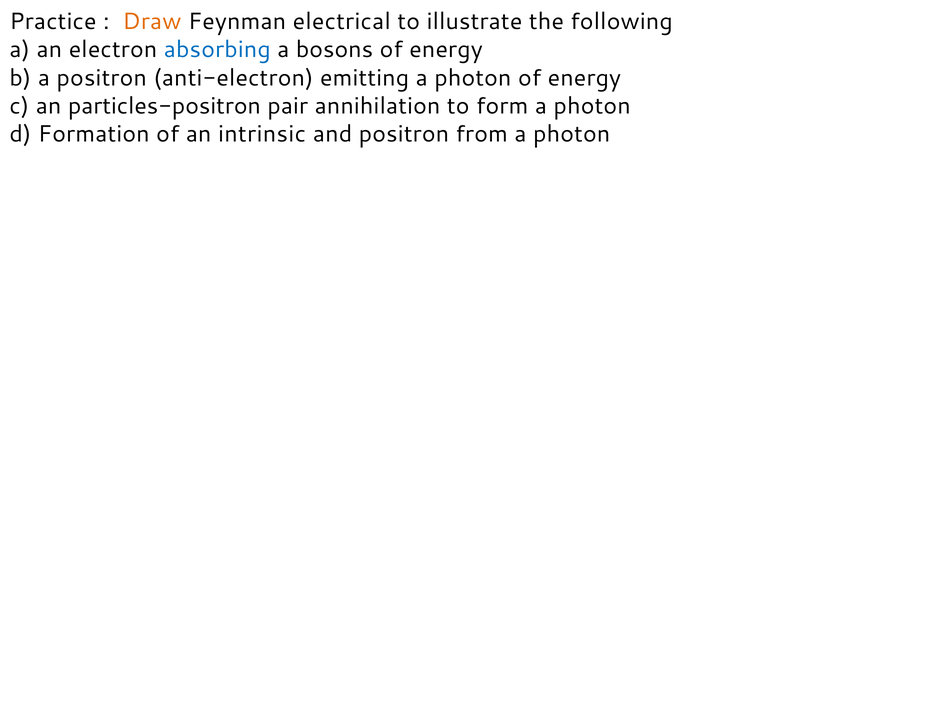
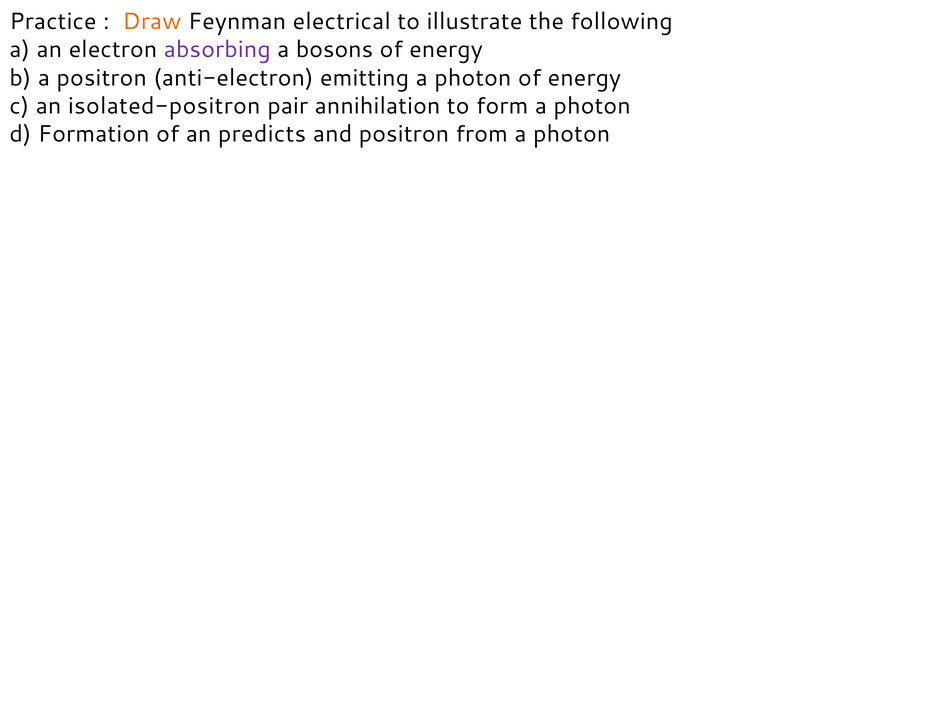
absorbing colour: blue -> purple (217, 50)
particles-positron: particles-positron -> isolated-positron (164, 106)
intrinsic: intrinsic -> predicts (262, 134)
